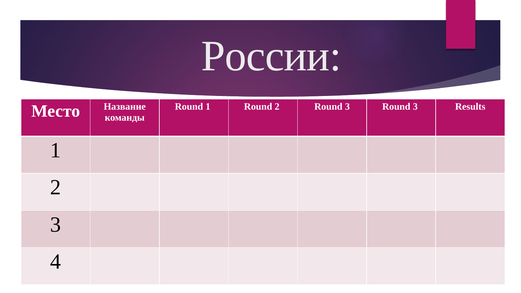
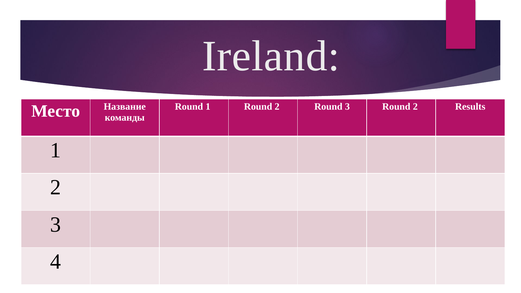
России: России -> Ireland (271, 56)
3 Round 3: 3 -> 2 (415, 107)
